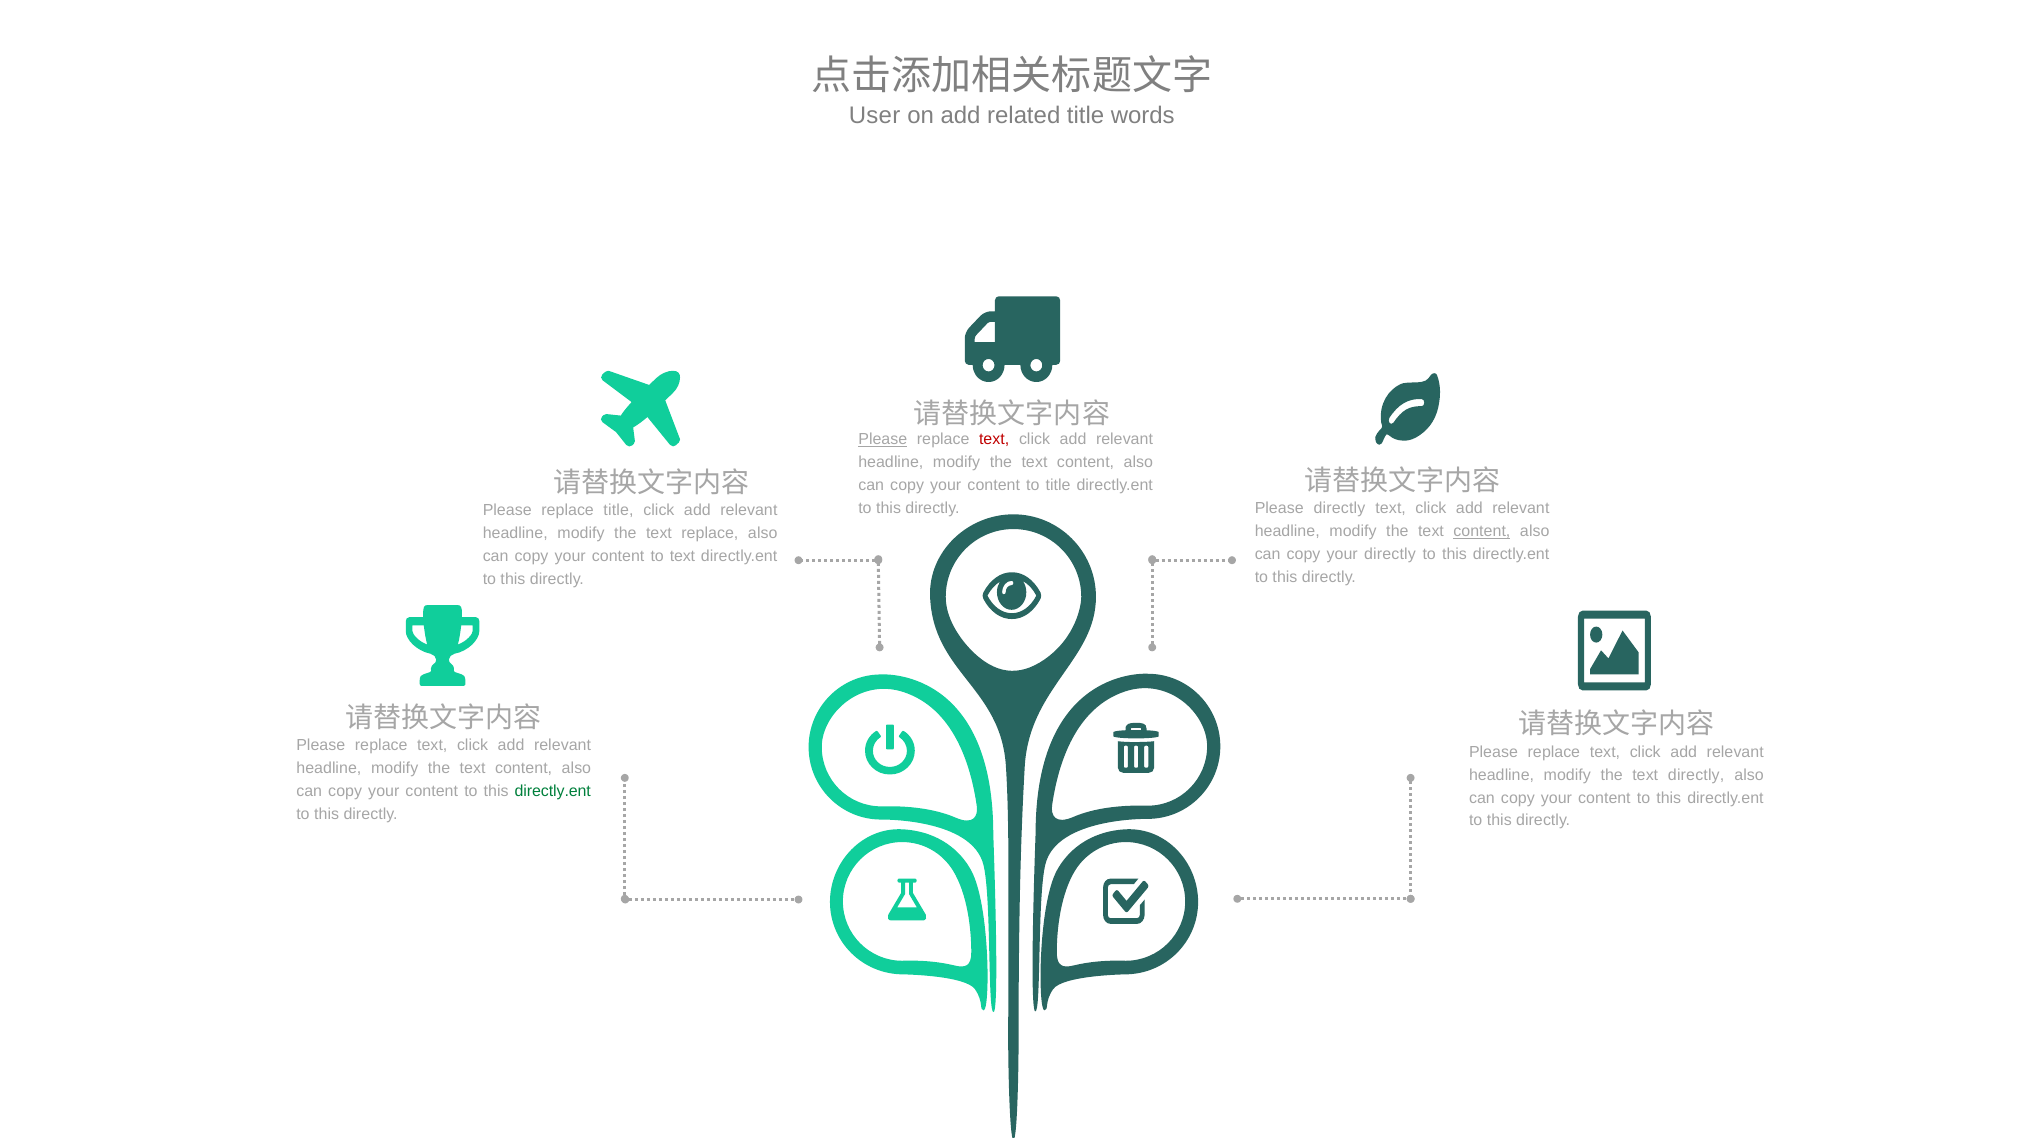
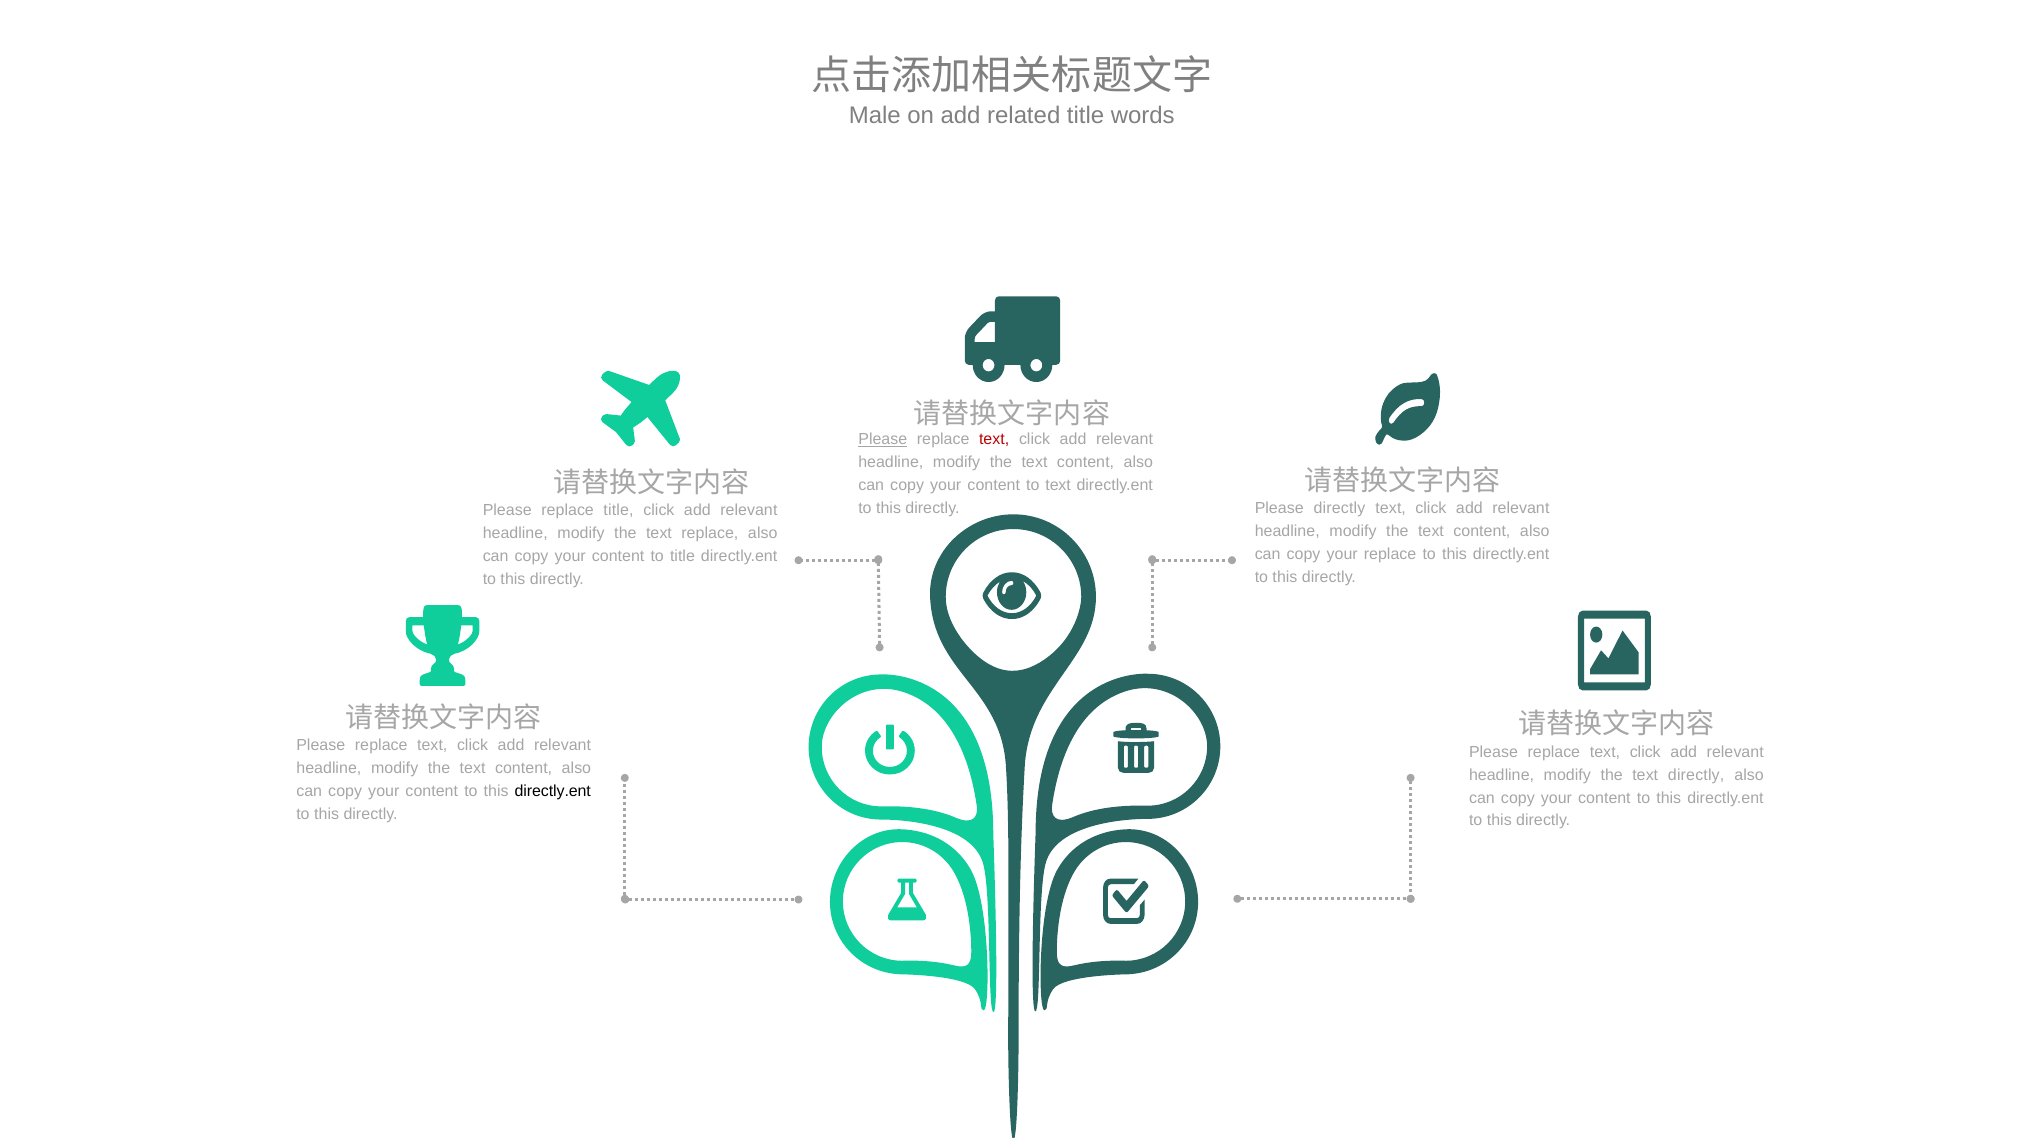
User: User -> Male (875, 116)
to title: title -> text (1058, 486)
content underline: present -> none (1482, 532)
your directly: directly -> replace (1390, 555)
to text: text -> title (682, 557)
directly.ent colour: green -> black (553, 792)
